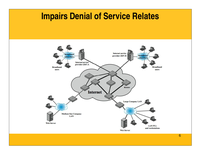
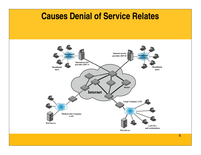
Impairs: Impairs -> Causes (55, 16)
